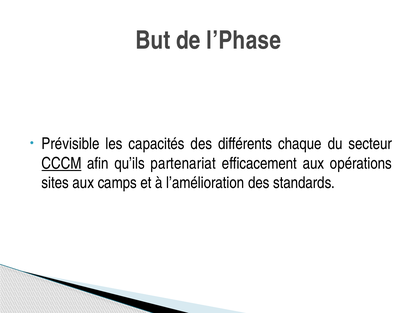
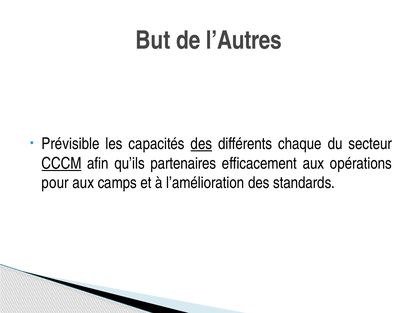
l’Phase: l’Phase -> l’Autres (244, 40)
des underline: none -> present (201, 144)
partenariat: partenariat -> partenaires (183, 163)
sites: sites -> pour (55, 183)
